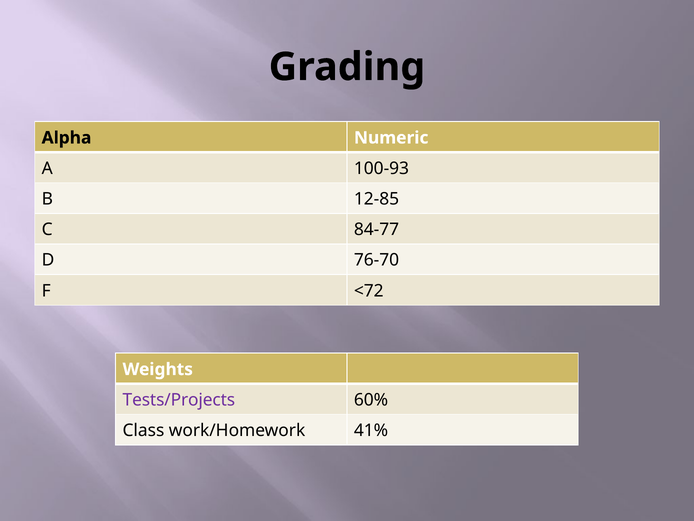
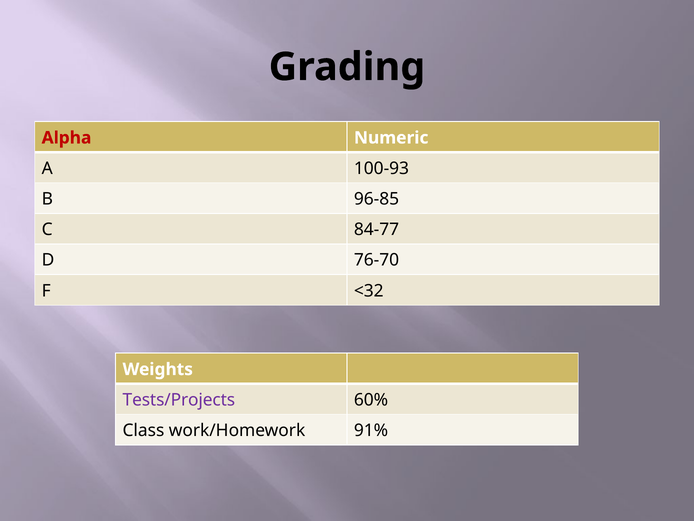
Alpha colour: black -> red (66, 138)
12-85: 12-85 -> 96-85 (377, 199)
<72: <72 -> <32 (369, 291)
41%: 41% -> 91% (371, 430)
